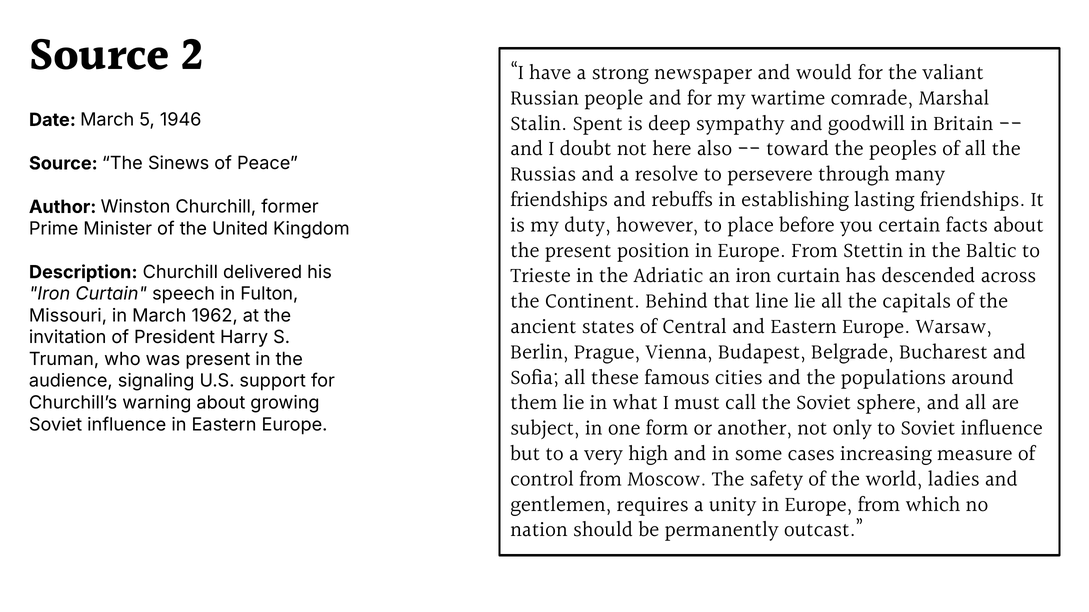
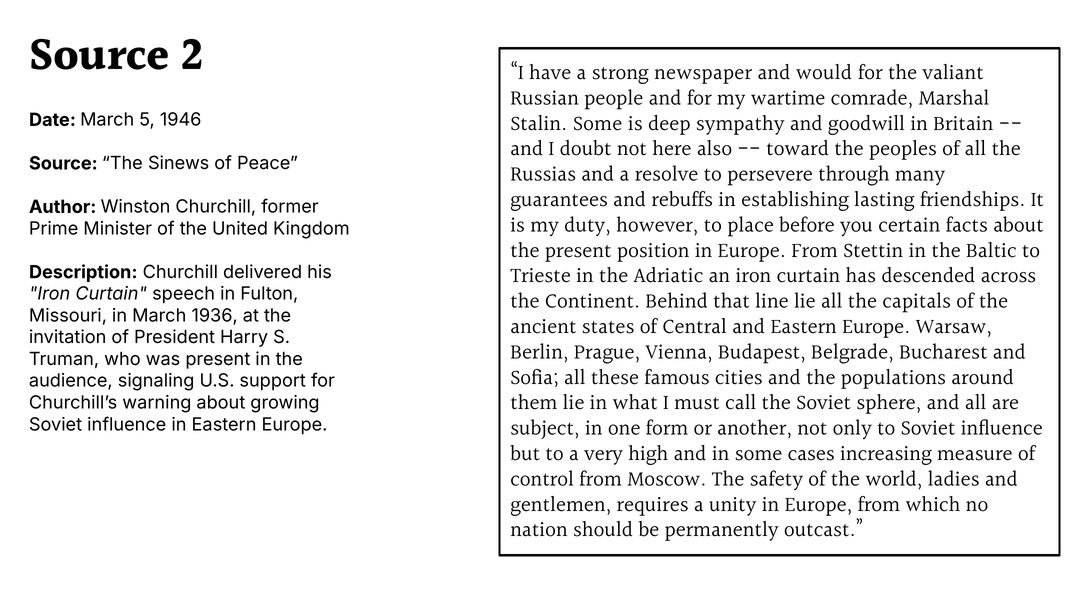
Stalin Spent: Spent -> Some (598, 124)
friendships: friendships -> guarantees (559, 200)
1962: 1962 -> 1936 (215, 316)
